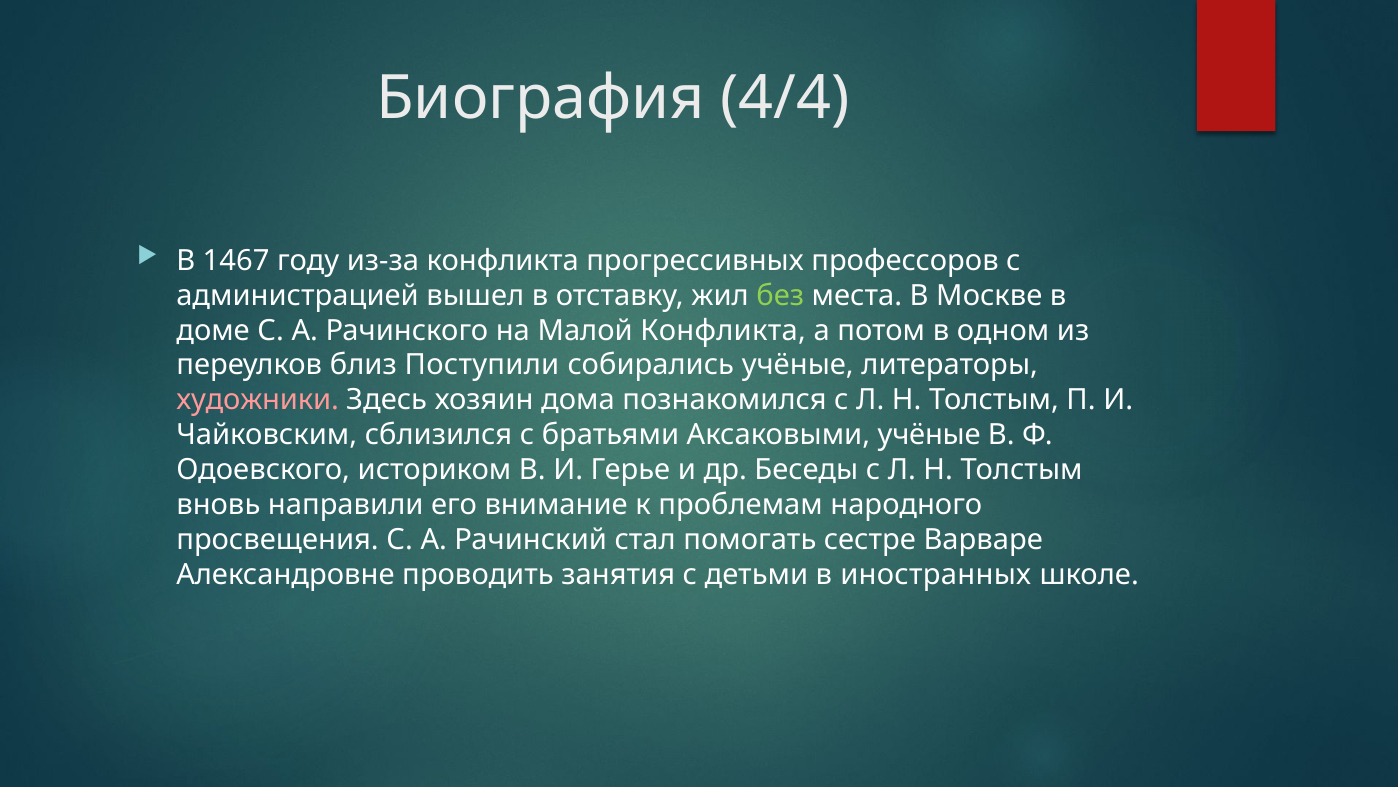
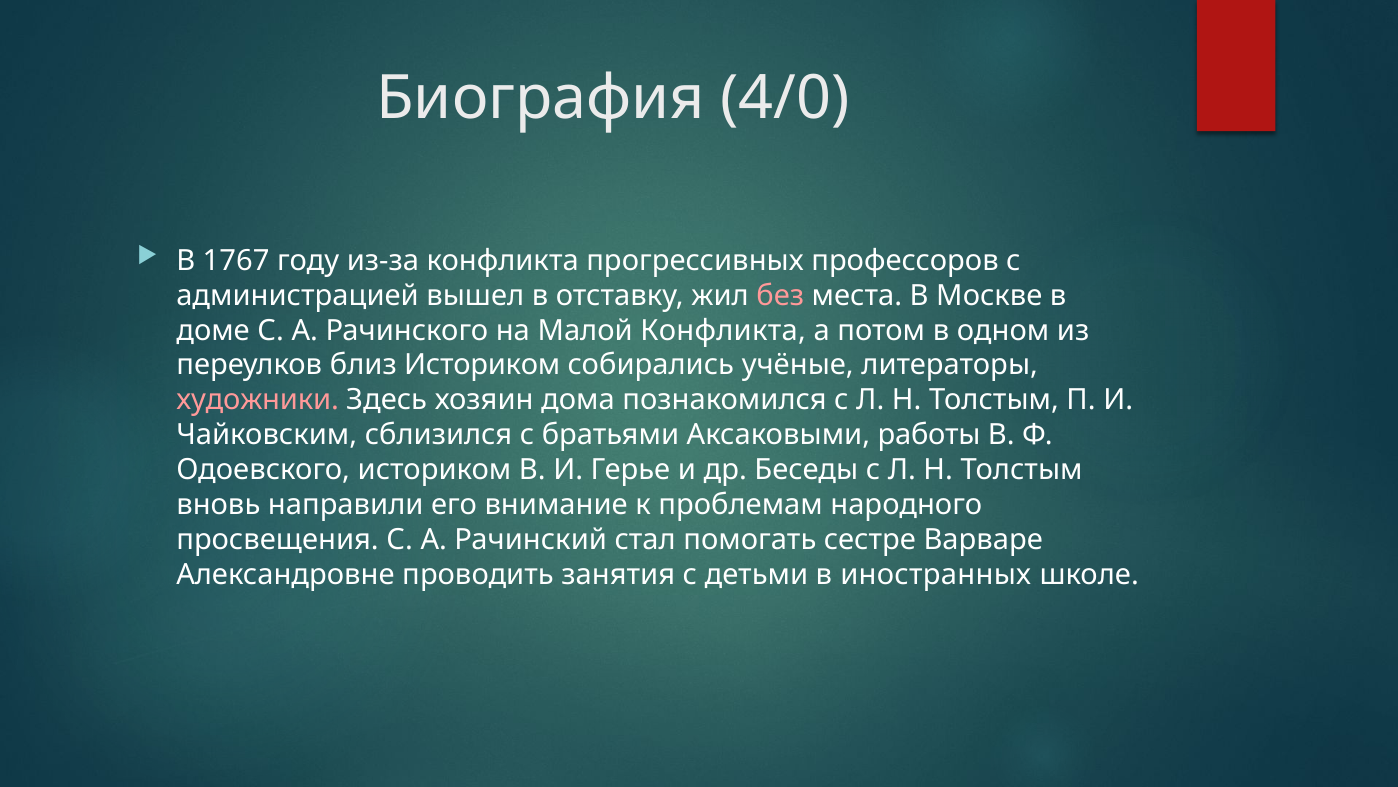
4/4: 4/4 -> 4/0 (785, 98)
1467: 1467 -> 1767 (236, 260)
без colour: light green -> pink (780, 295)
близ Поступили: Поступили -> Историком (482, 365)
Аксаковыми учёные: учёные -> работы (929, 435)
